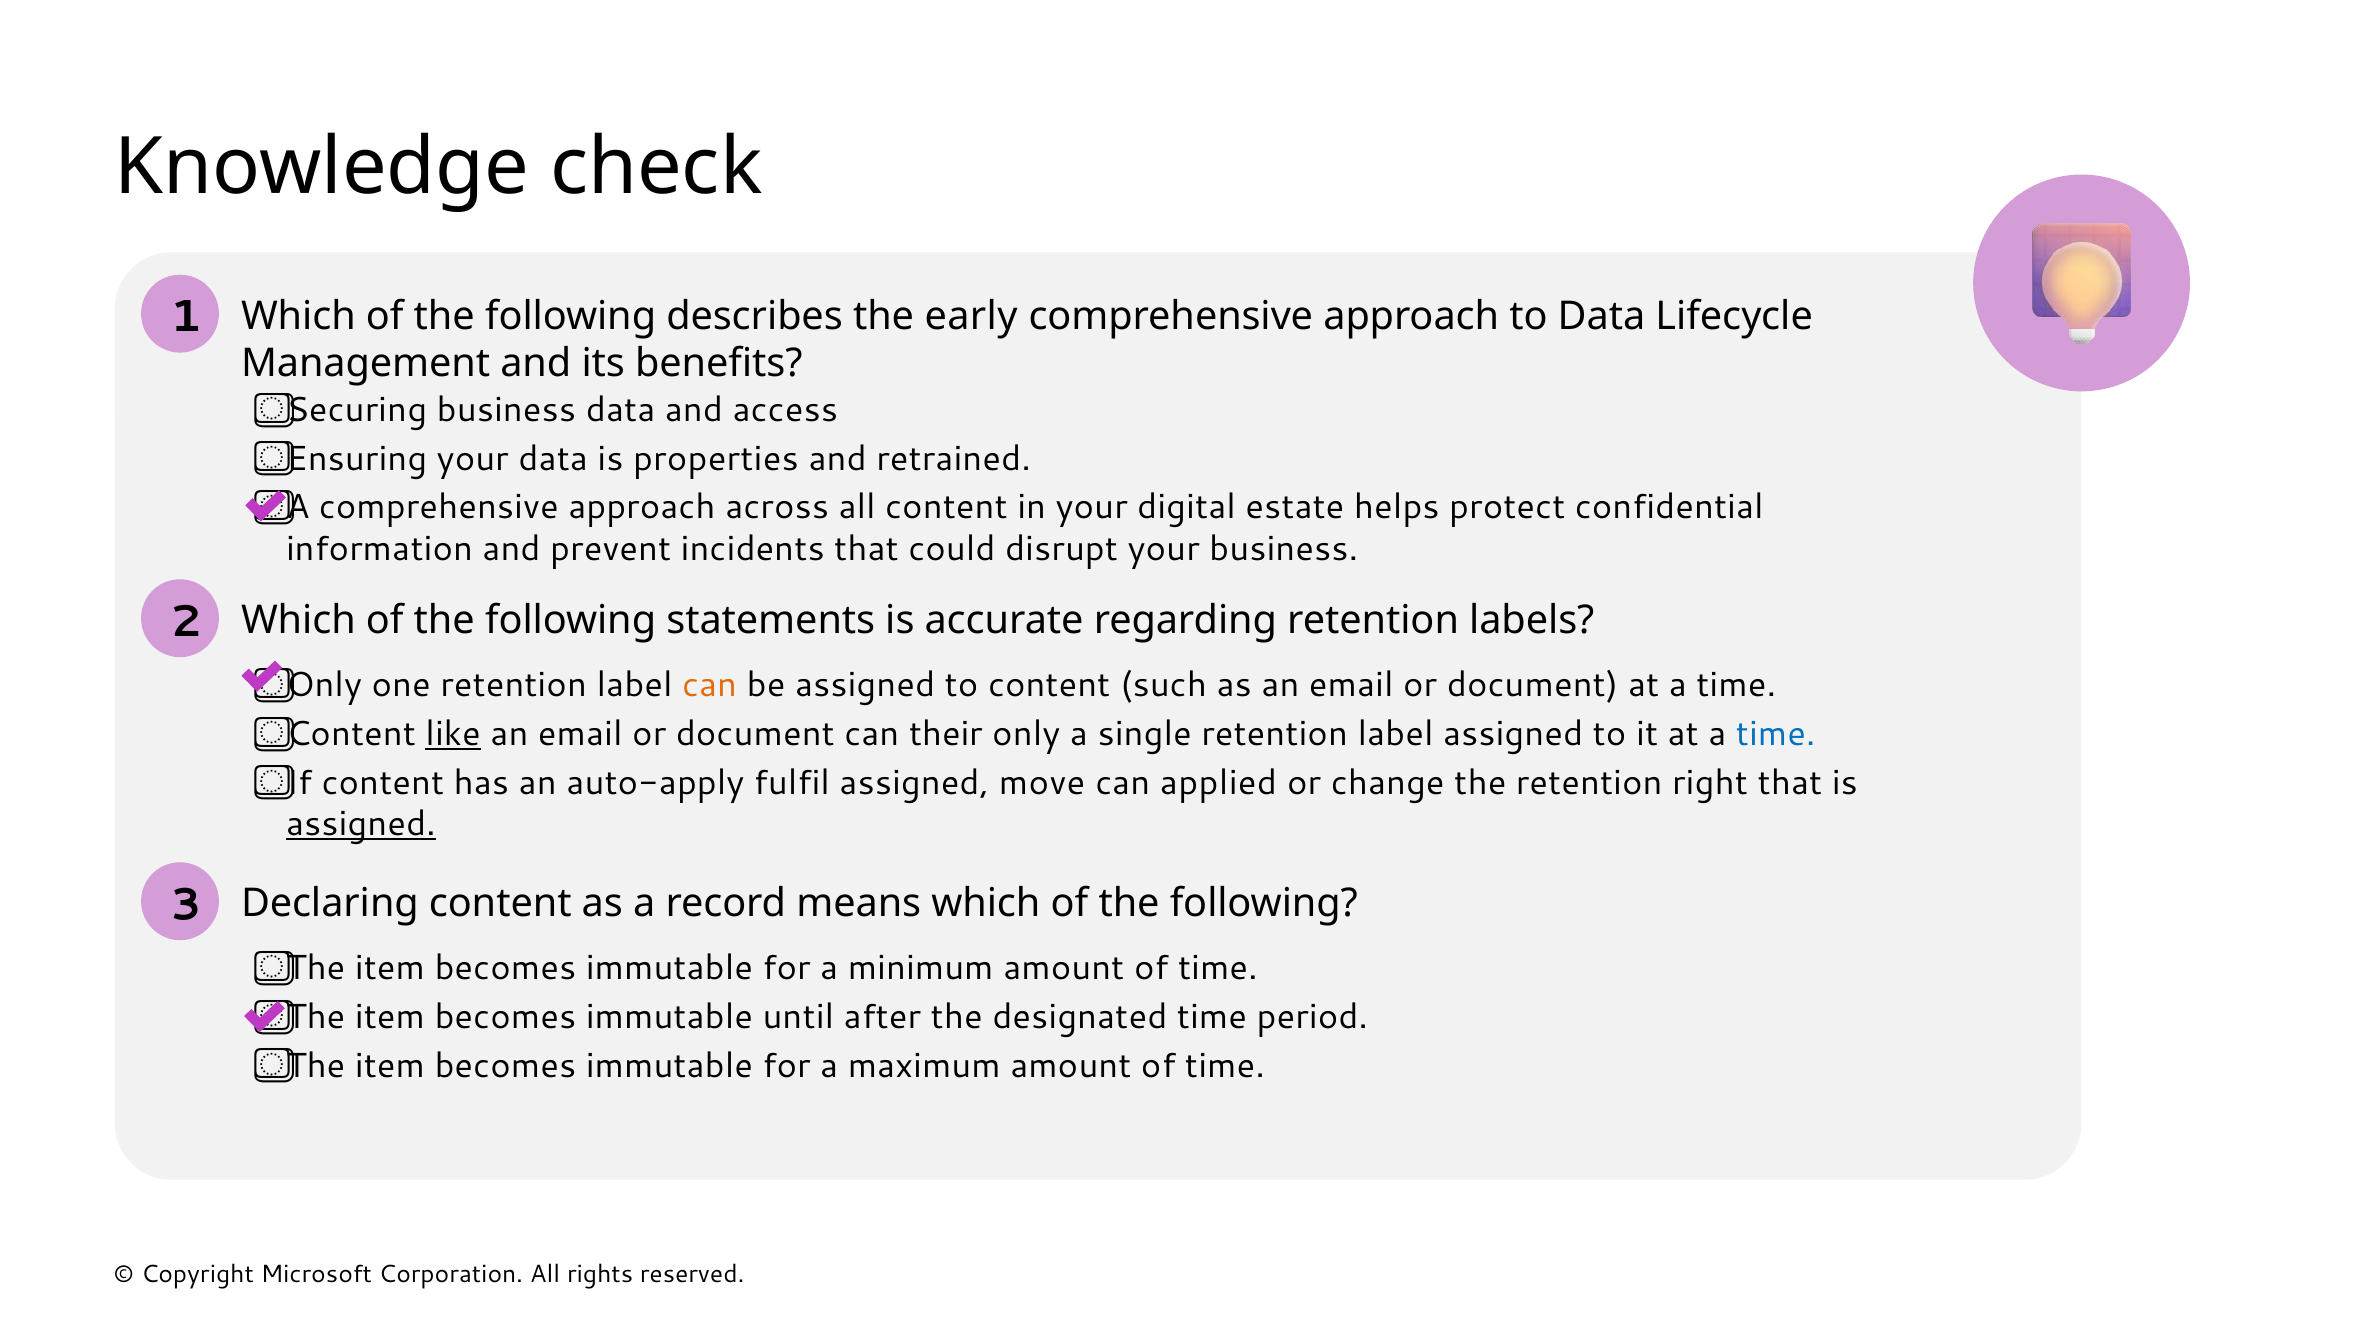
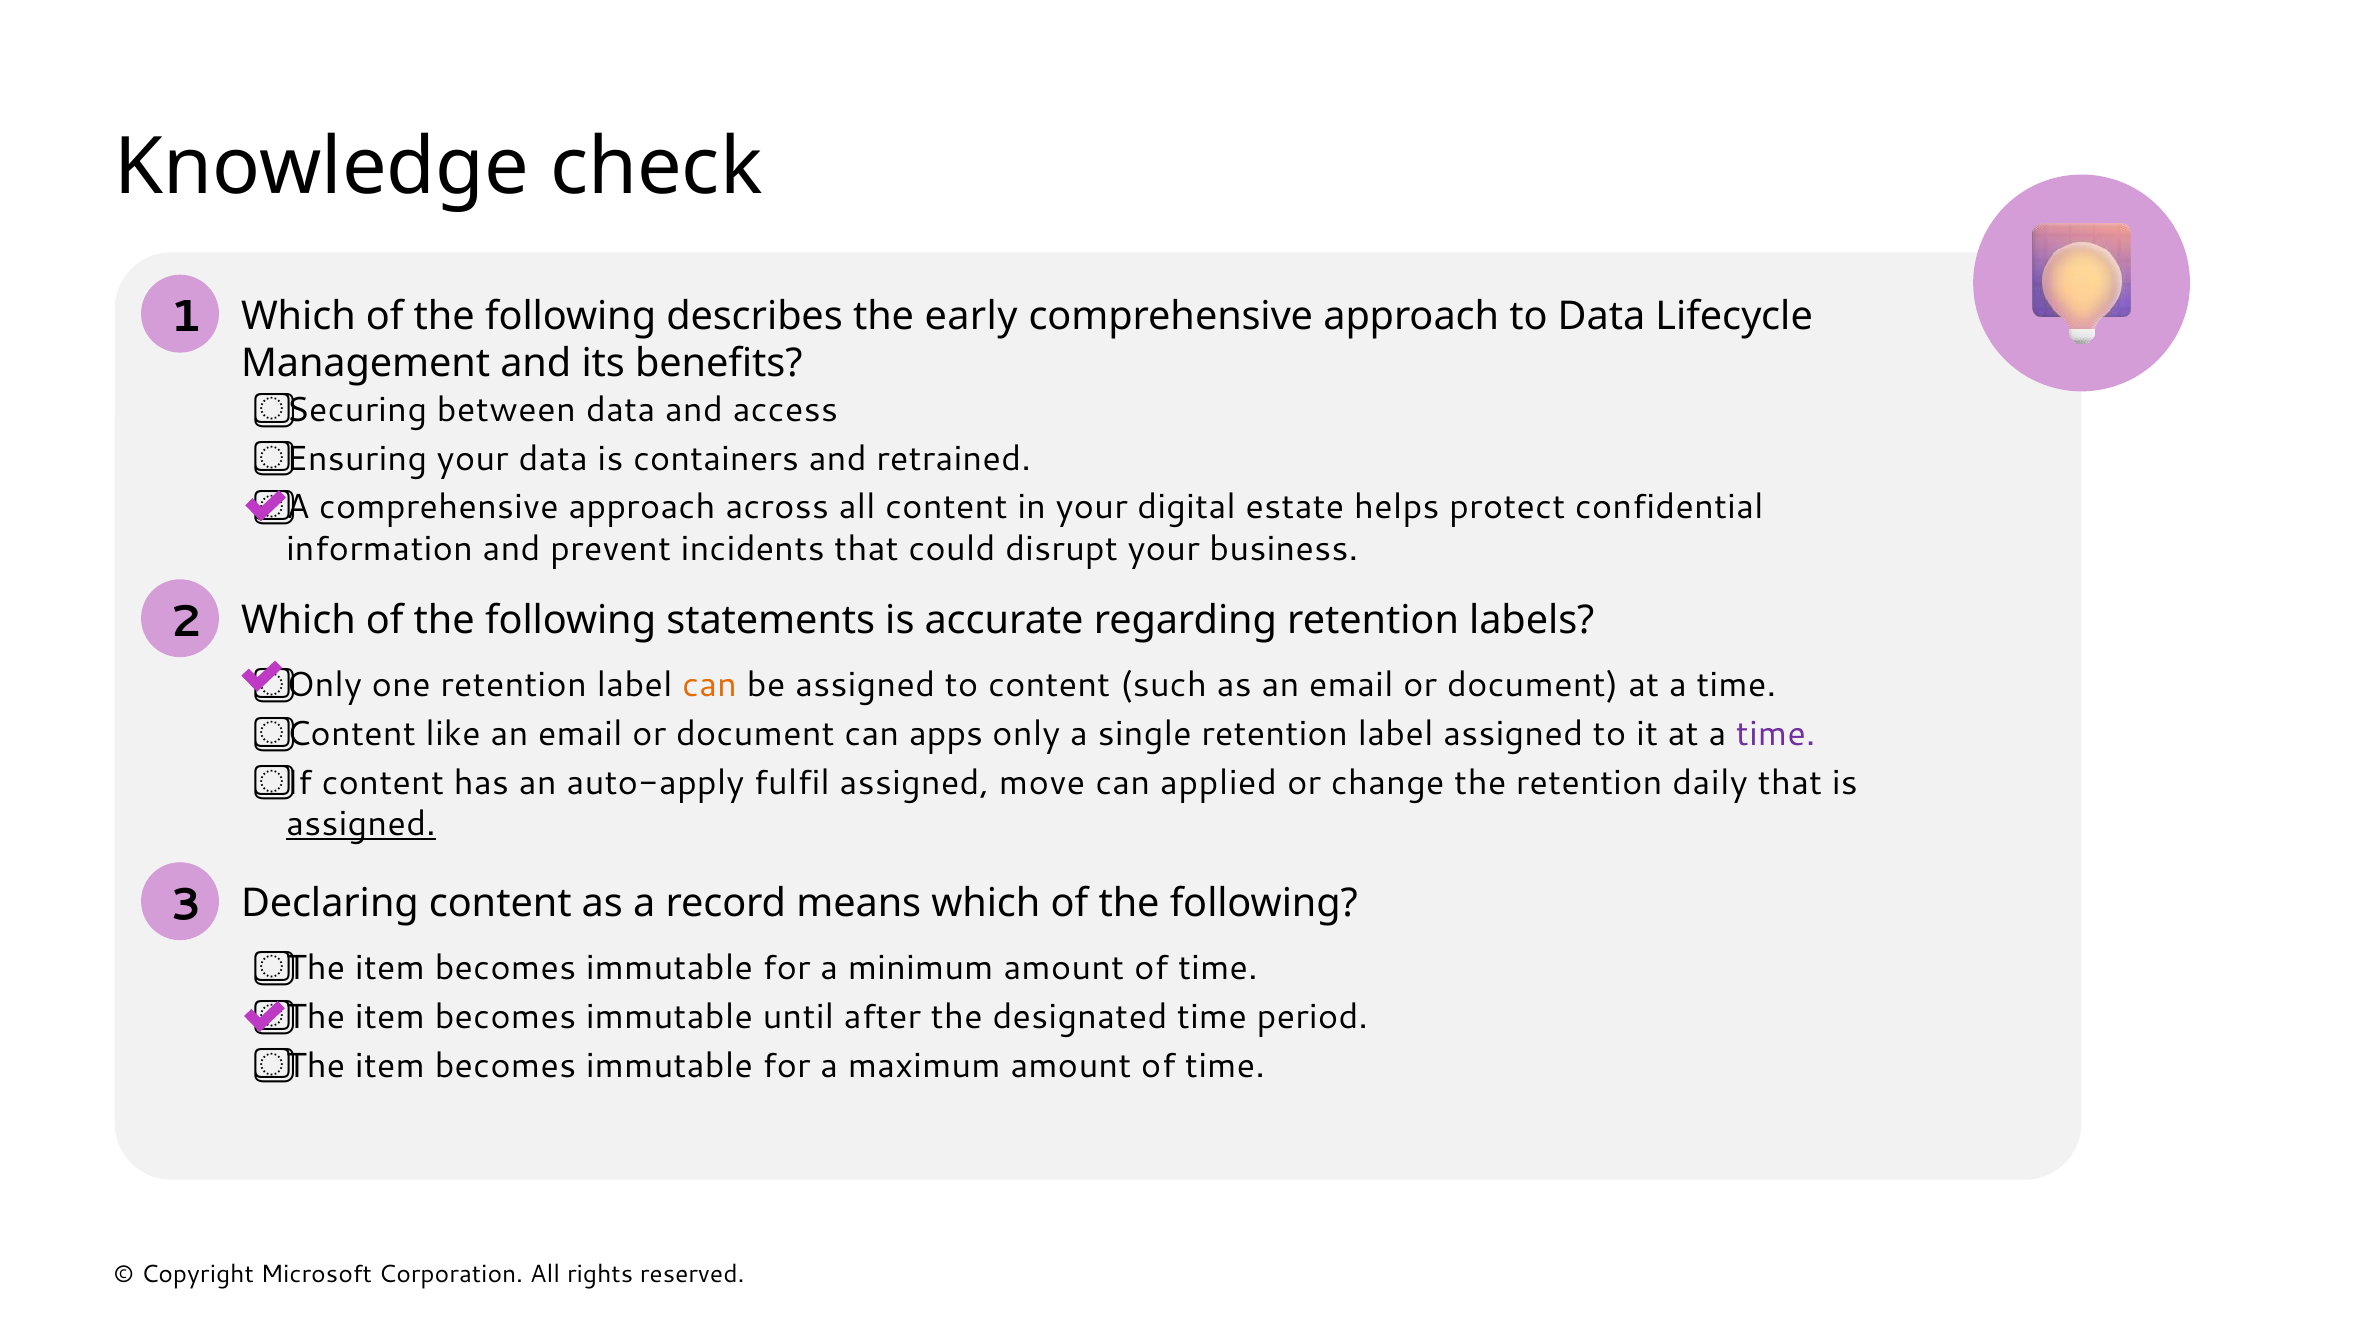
business: business -> between (506, 410)
properties: properties -> containers (716, 459)
like underline: present -> none (453, 734)
their: their -> apps (946, 734)
time colour: blue -> purple (1776, 734)
right: right -> daily (1710, 783)
